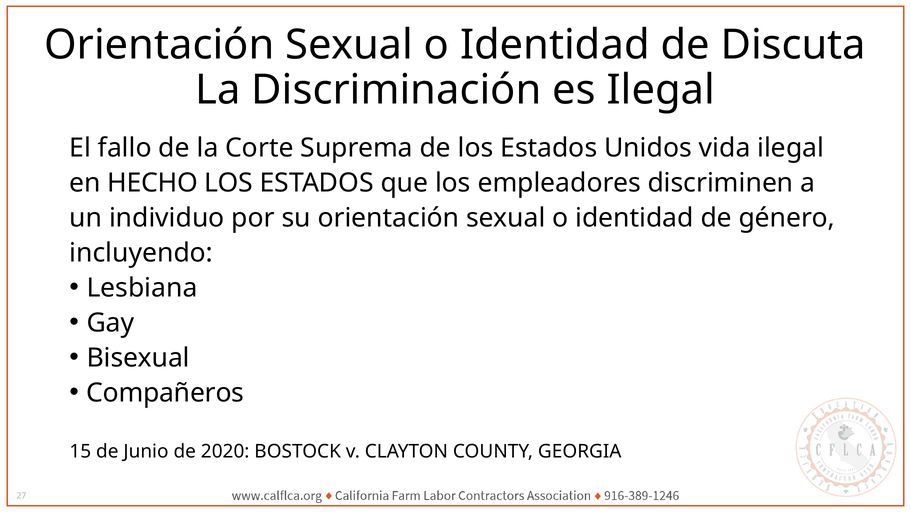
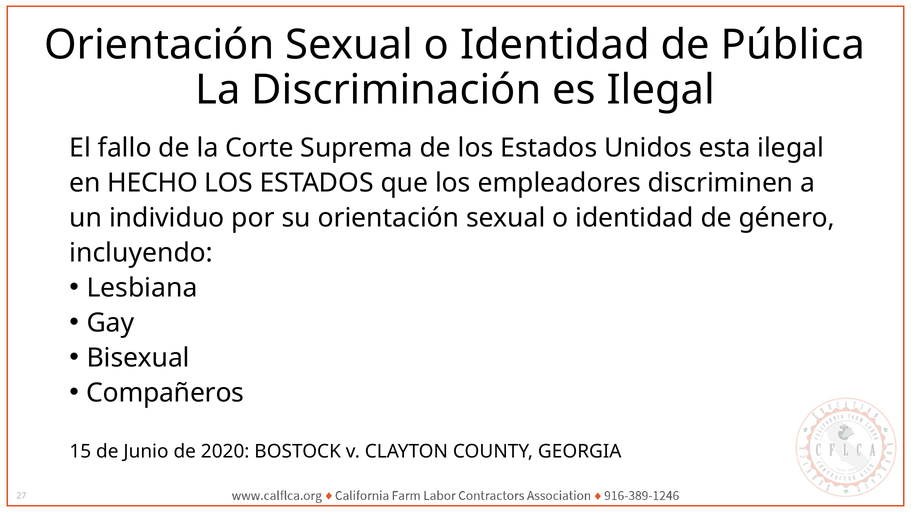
Discuta: Discuta -> Pública (793, 45)
vida: vida -> esta (725, 148)
